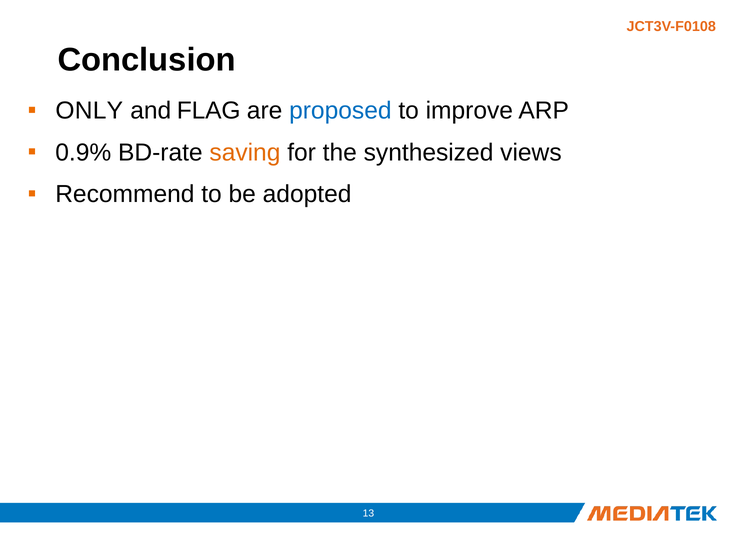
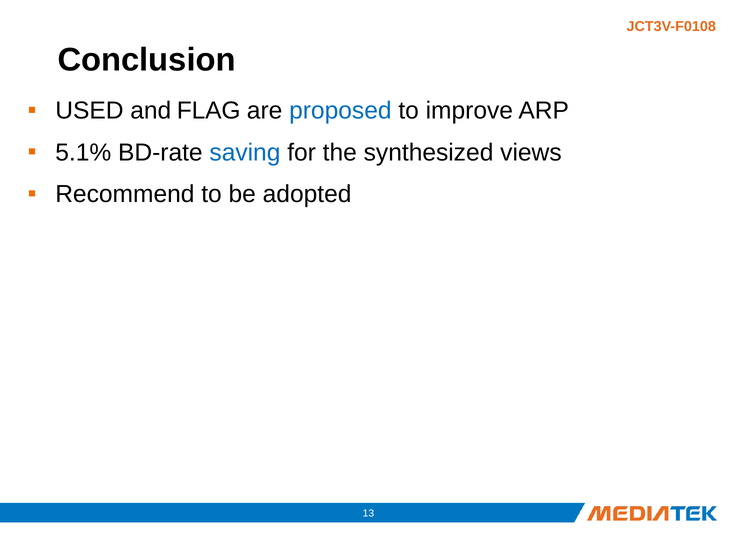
ONLY: ONLY -> USED (89, 111)
0.9%: 0.9% -> 5.1% (83, 152)
saving colour: orange -> blue (245, 152)
